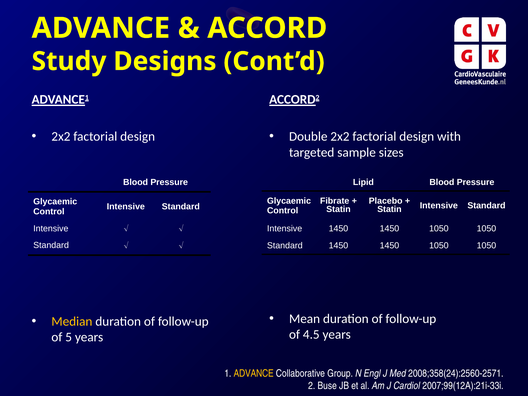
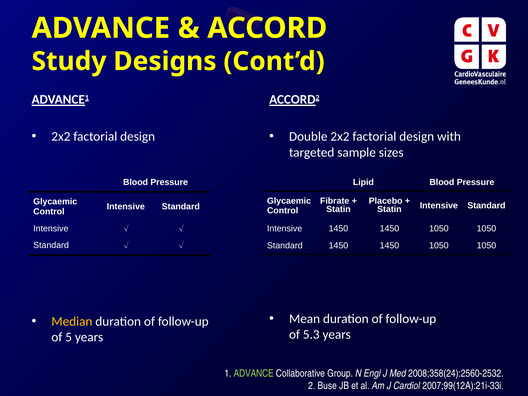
4.5: 4.5 -> 5.3 (311, 335)
ADVANCE colour: yellow -> light green (254, 374)
2008;358(24):2560-2571: 2008;358(24):2560-2571 -> 2008;358(24):2560-2532 (456, 374)
